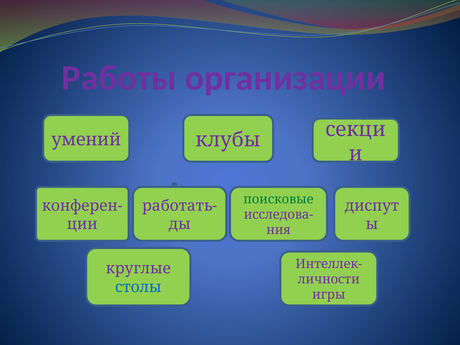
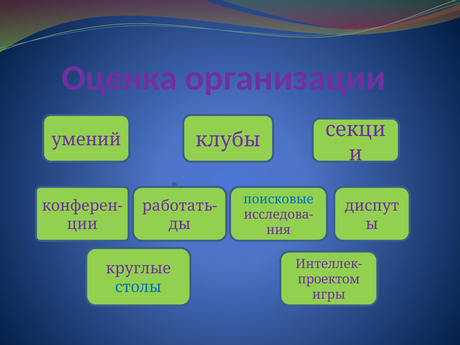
Работы: Работы -> Оценка (119, 78)
поисковые colour: green -> blue (278, 199)
личности: личности -> проектом (329, 279)
